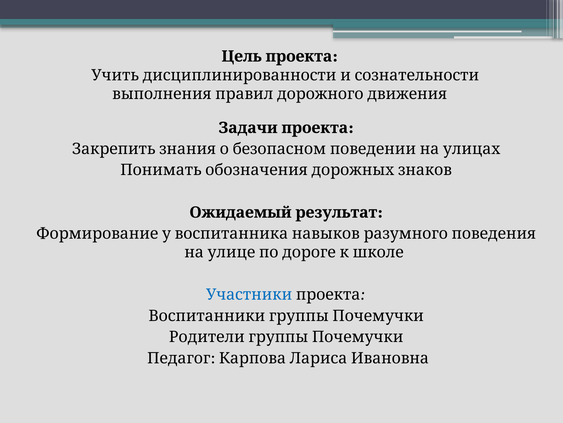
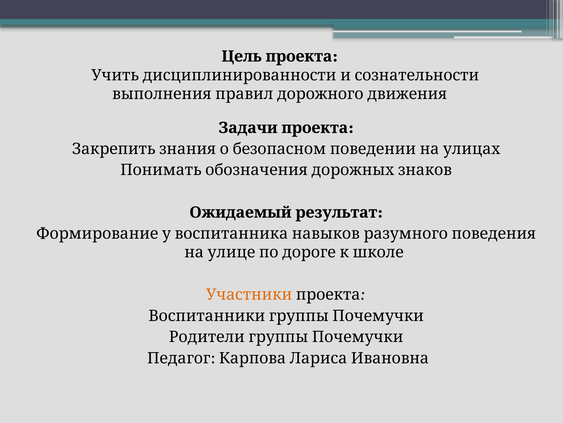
Участники colour: blue -> orange (249, 294)
